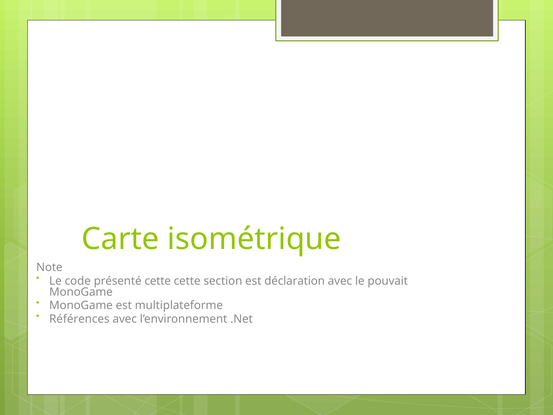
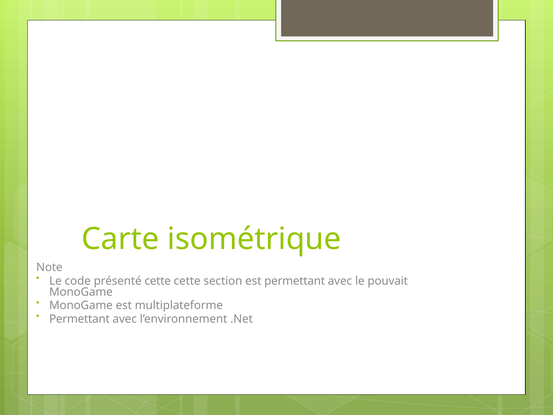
est déclaration: déclaration -> permettant (295, 281)
Références: Références -> Permettant (79, 319)
